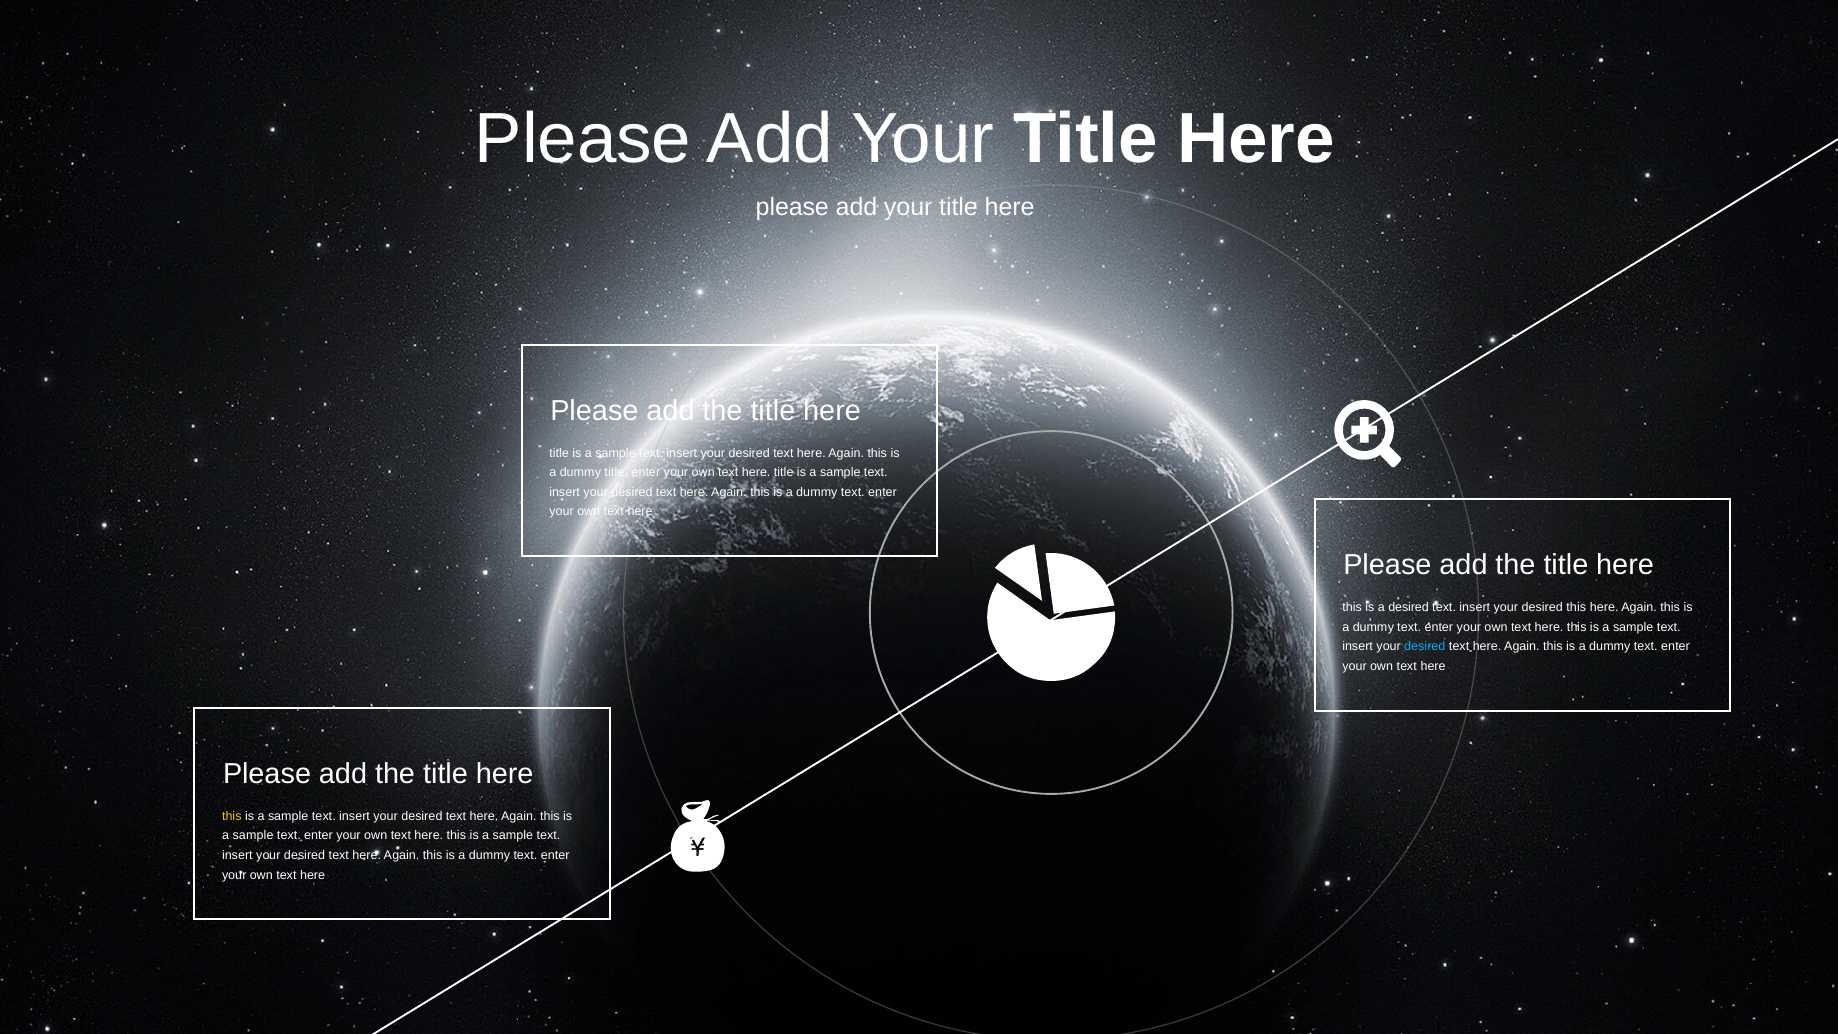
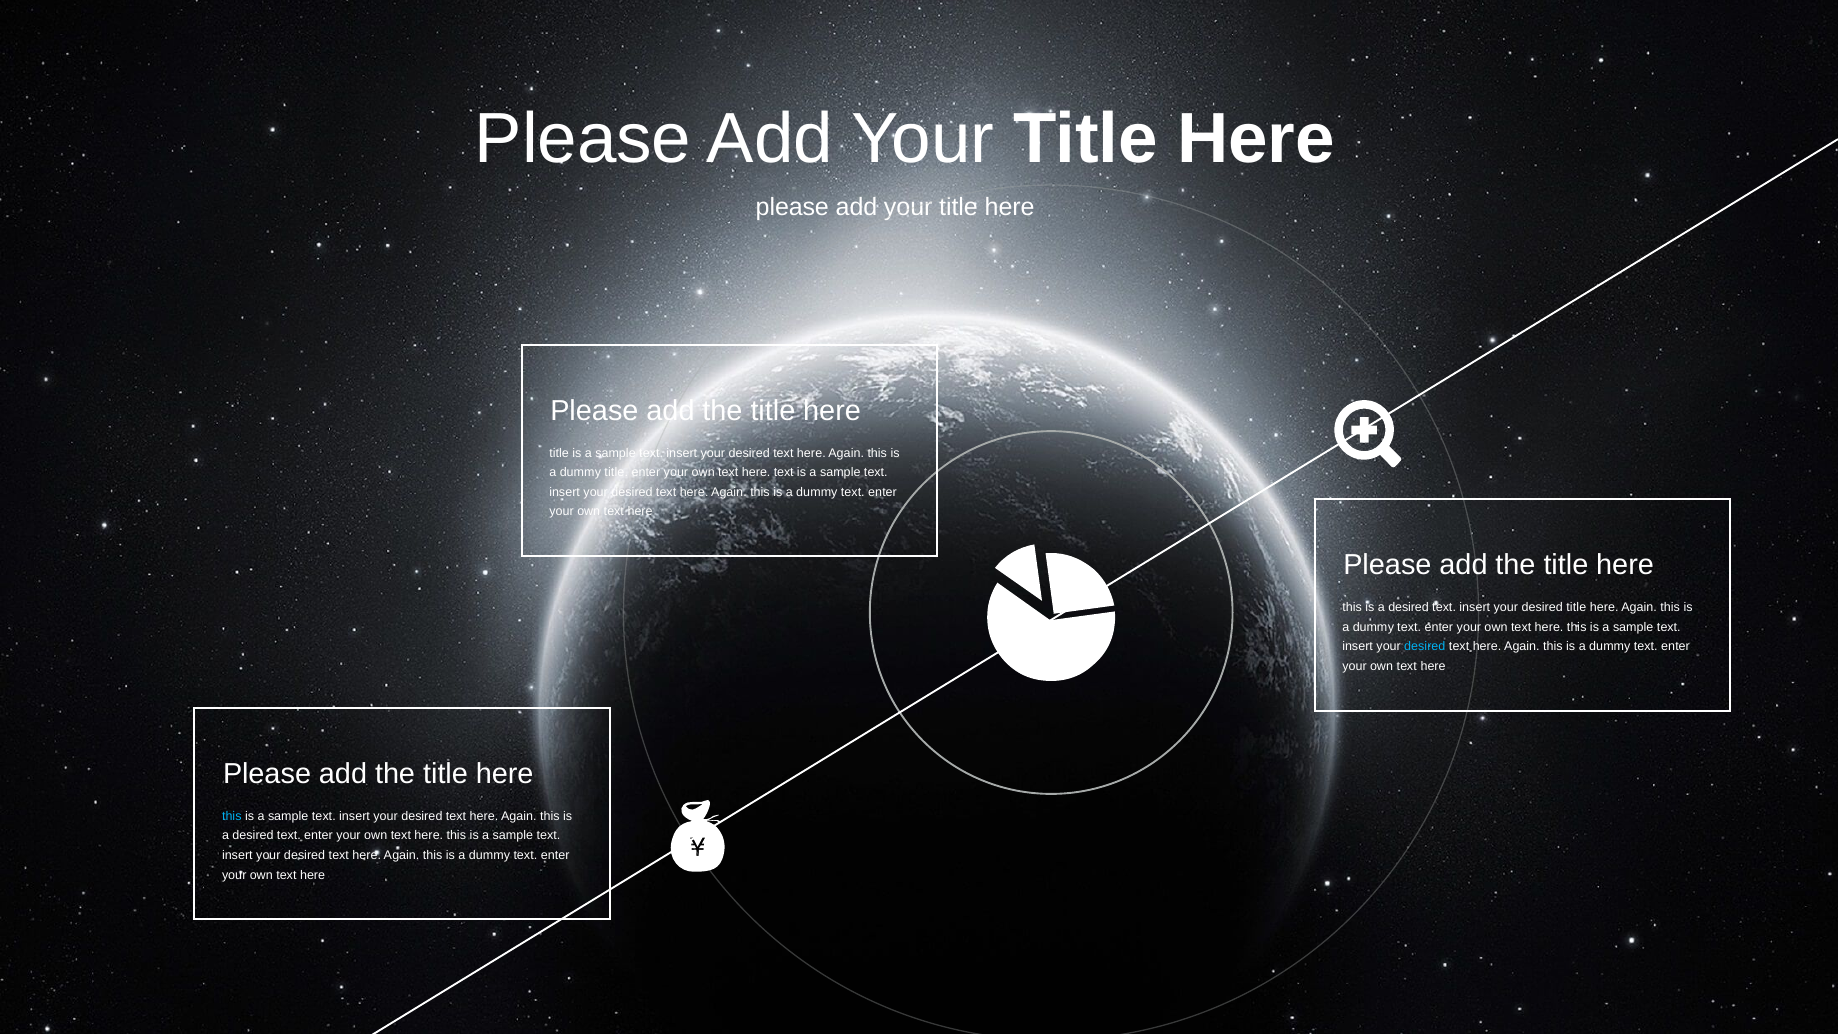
text here title: title -> text (784, 473)
desired this: this -> title (1576, 608)
this colour: yellow -> light blue (232, 816)
sample: sample -> desired (253, 836)
